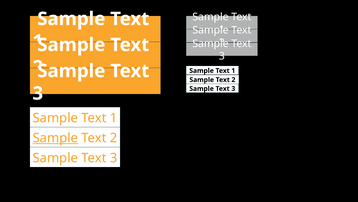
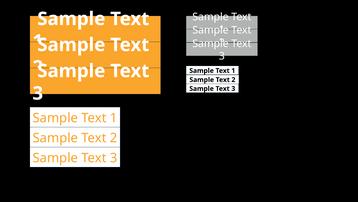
Sample underline: present -> none (55, 138)
